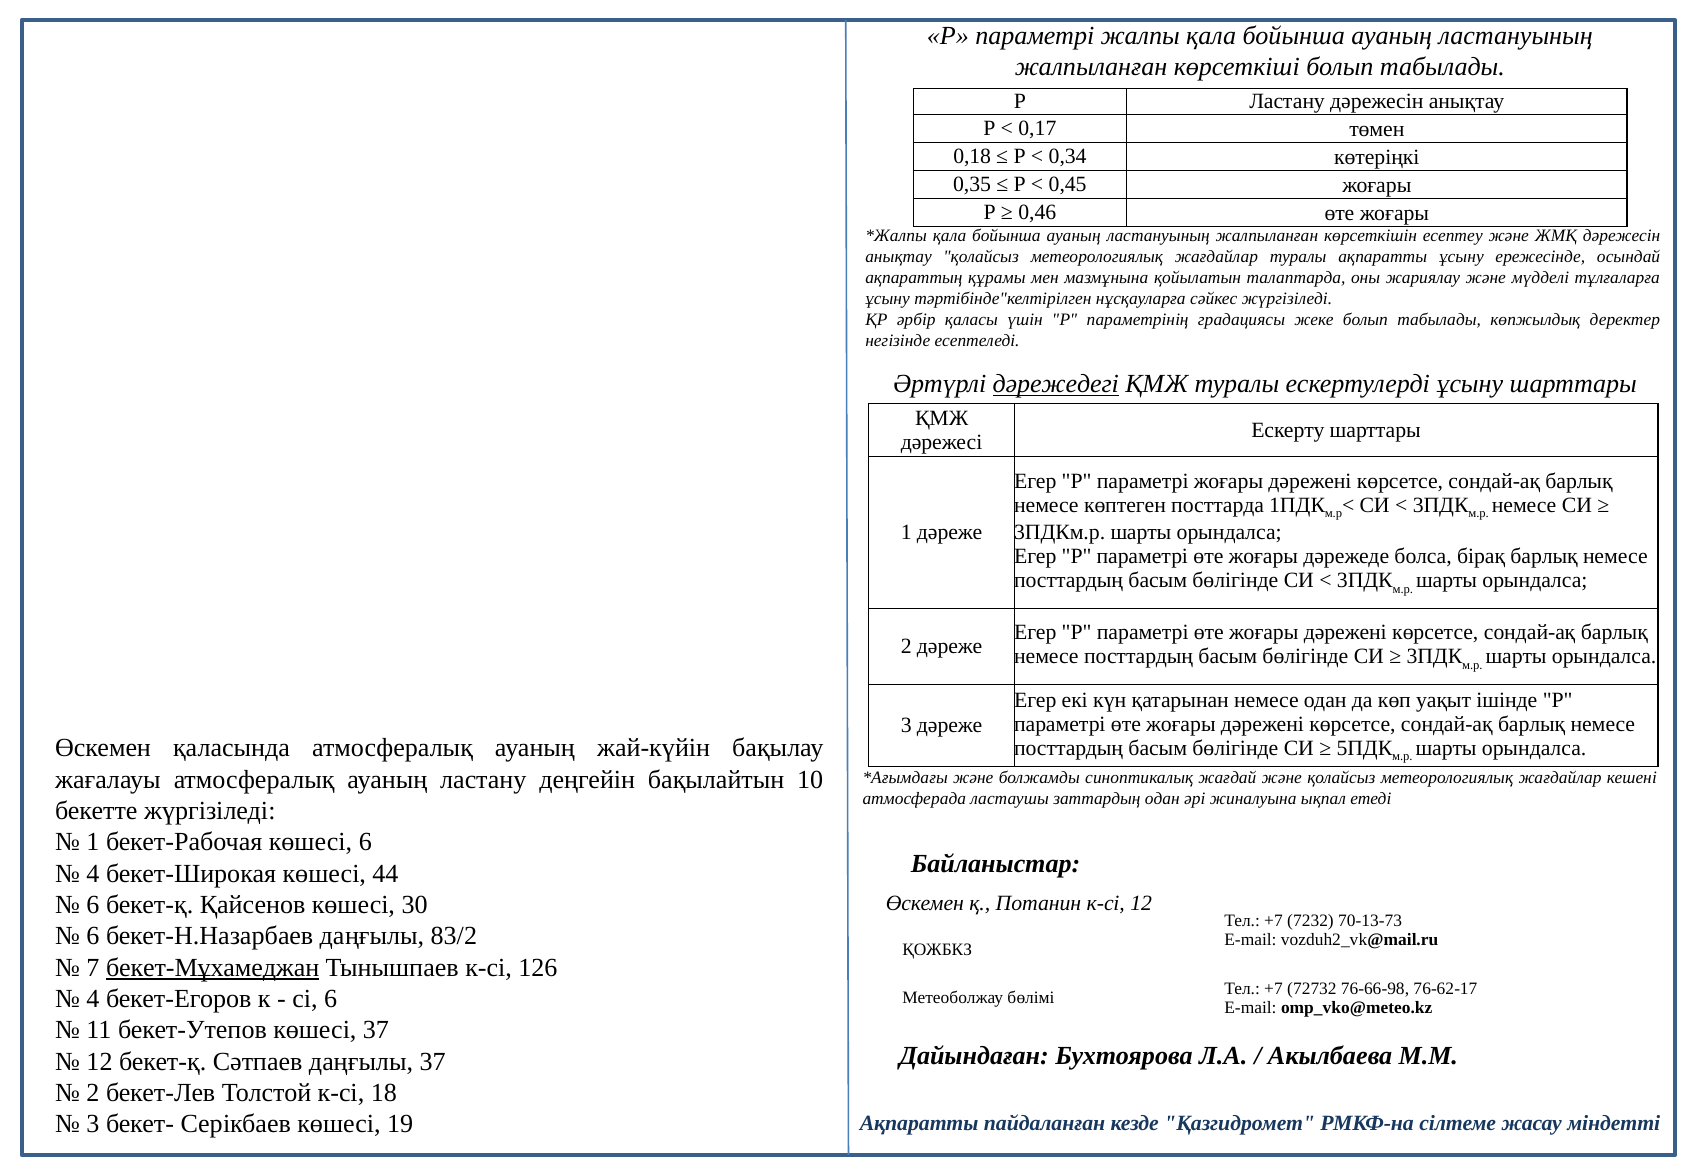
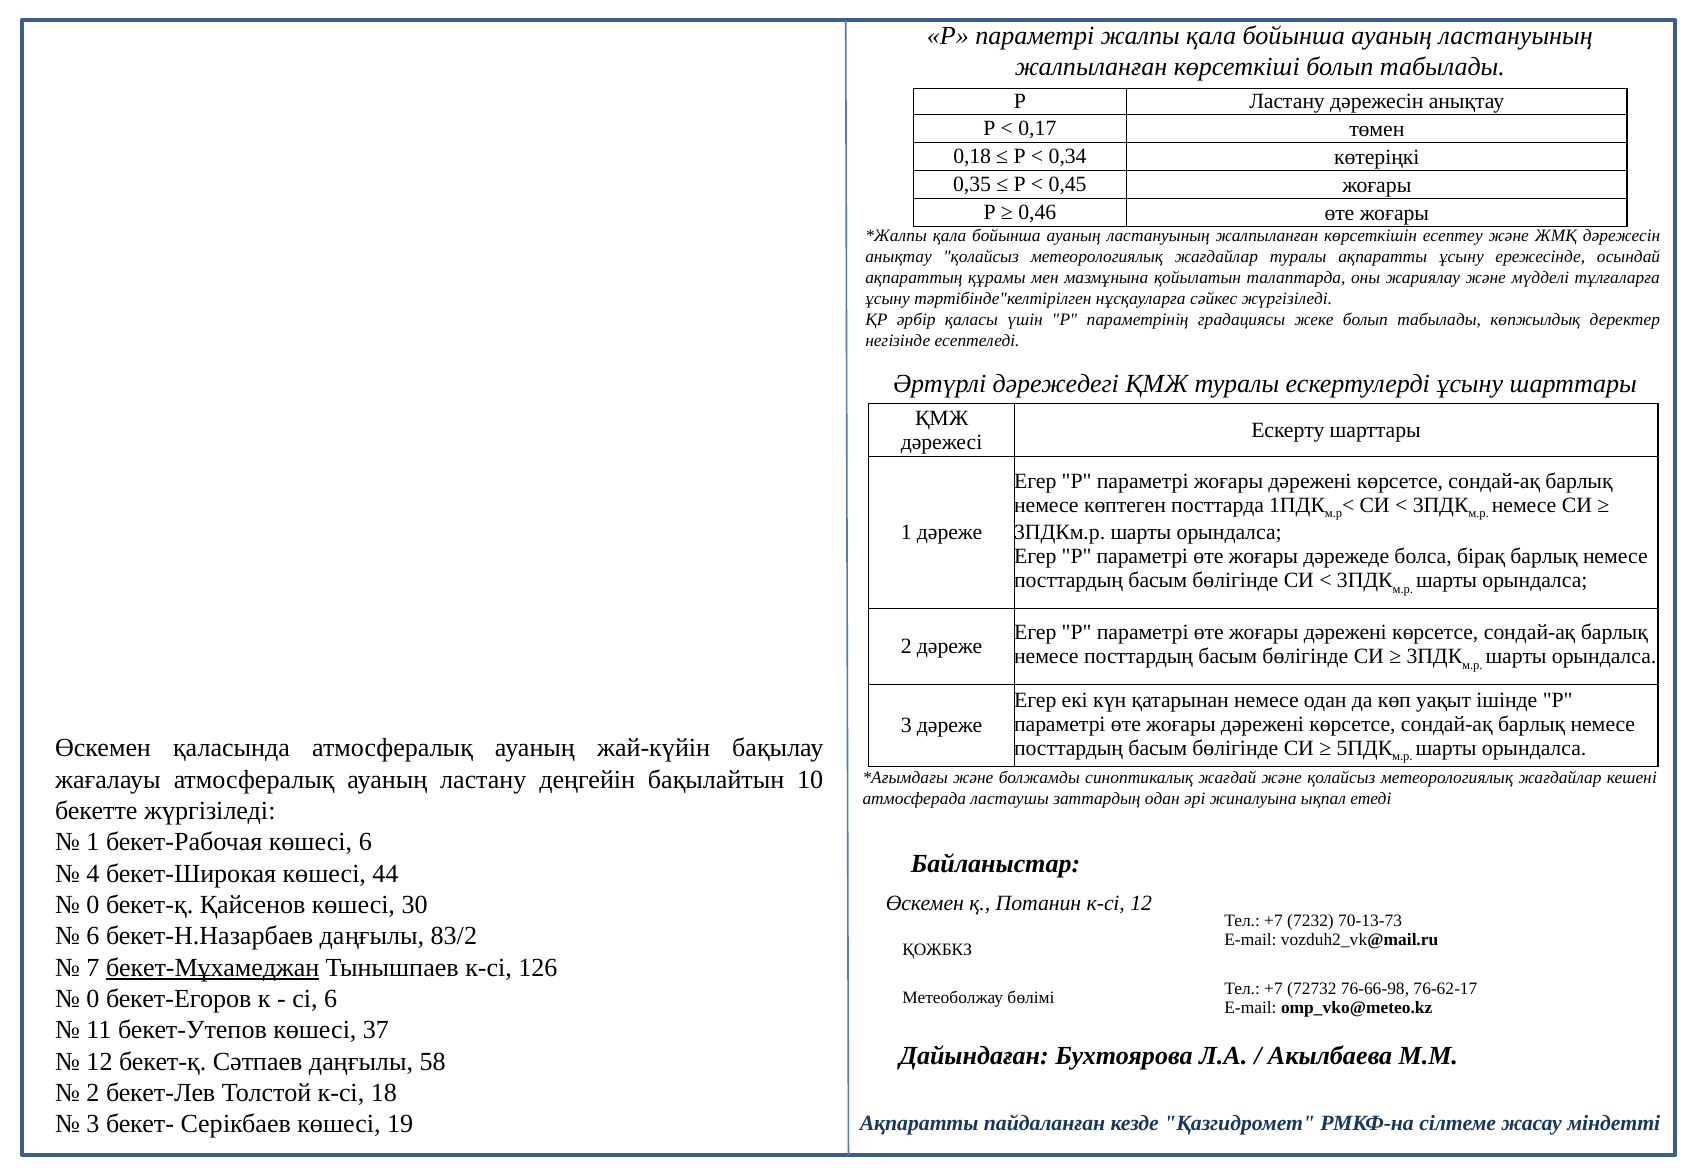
дәрежедегі underline: present -> none (1056, 384)
6: 6 -> 0 (93, 905)
4: 4 -> 0 (93, 999)
даңғылы 37: 37 -> 58 (433, 1062)
